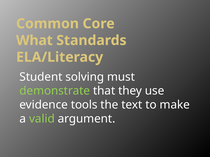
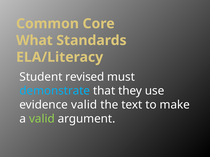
solving: solving -> revised (85, 77)
demonstrate colour: light green -> light blue (55, 91)
evidence tools: tools -> valid (84, 105)
